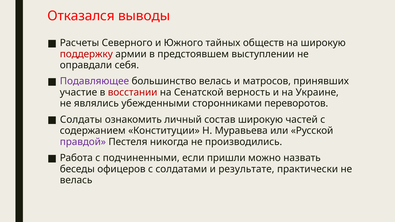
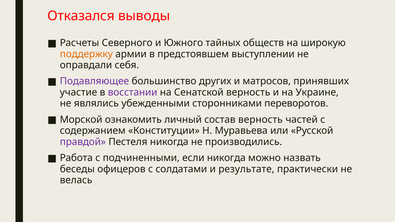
поддержку colour: red -> orange (86, 54)
большинство велась: велась -> других (215, 81)
восстании colour: red -> purple (133, 92)
Солдаты: Солдаты -> Морской (81, 120)
состав широкую: широкую -> верность (260, 120)
если пришли: пришли -> никогда (226, 158)
